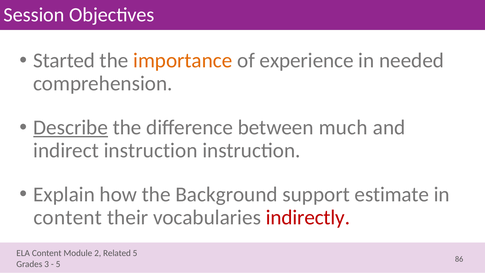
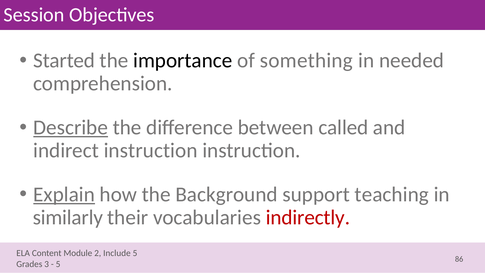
importance colour: orange -> black (183, 61)
experience: experience -> something (306, 61)
much: much -> called (343, 127)
Explain underline: none -> present (64, 194)
estimate: estimate -> teaching (392, 194)
content: content -> similarly (68, 217)
Related: Related -> Include (117, 253)
